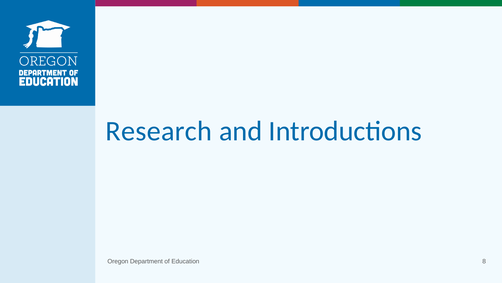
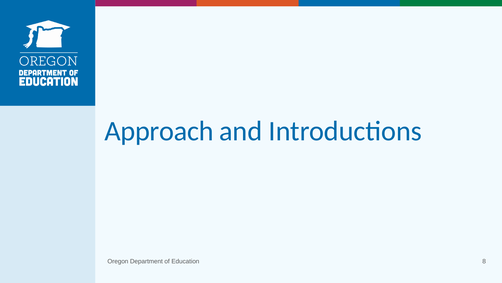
Research: Research -> Approach (159, 131)
